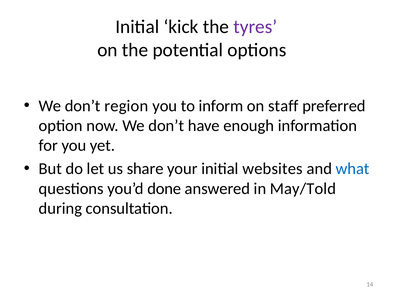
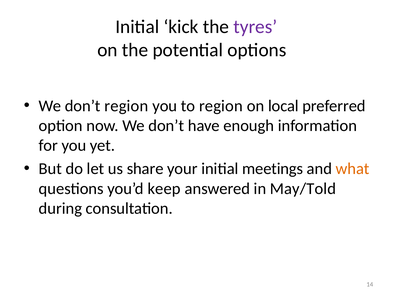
to inform: inform -> region (221, 106)
staff: staff -> local (283, 106)
websites: websites -> meetings (273, 169)
what colour: blue -> orange (353, 169)
done: done -> keep (164, 188)
